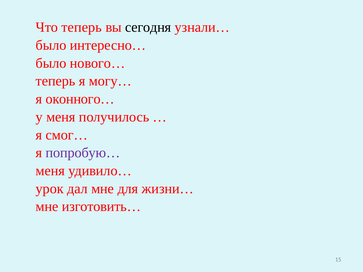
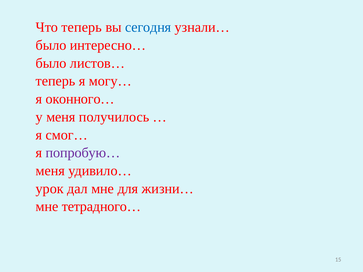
сегодня colour: black -> blue (148, 27)
нового…: нового… -> листов… (98, 63)
изготовить…: изготовить… -> тетрадного… (101, 207)
